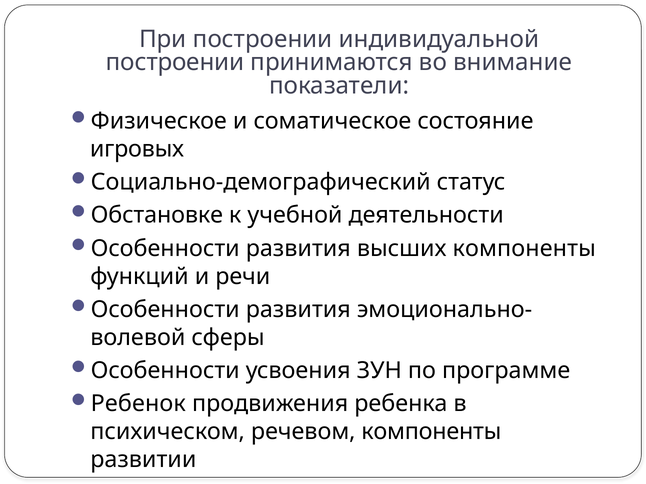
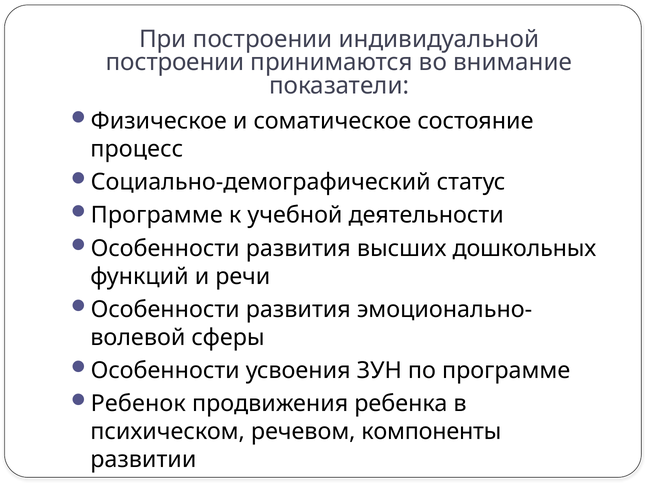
игровых: игровых -> процесс (137, 149)
Обстановке: Обстановке -> Программе (157, 215)
высших компоненты: компоненты -> дошкольных (524, 249)
